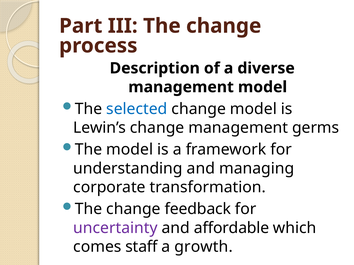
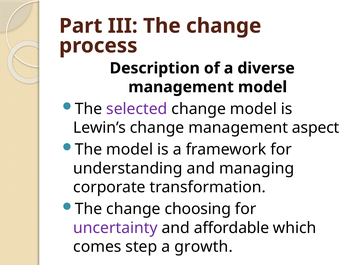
selected colour: blue -> purple (137, 109)
germs: germs -> aspect (316, 128)
feedback: feedback -> choosing (198, 209)
staff: staff -> step (141, 247)
